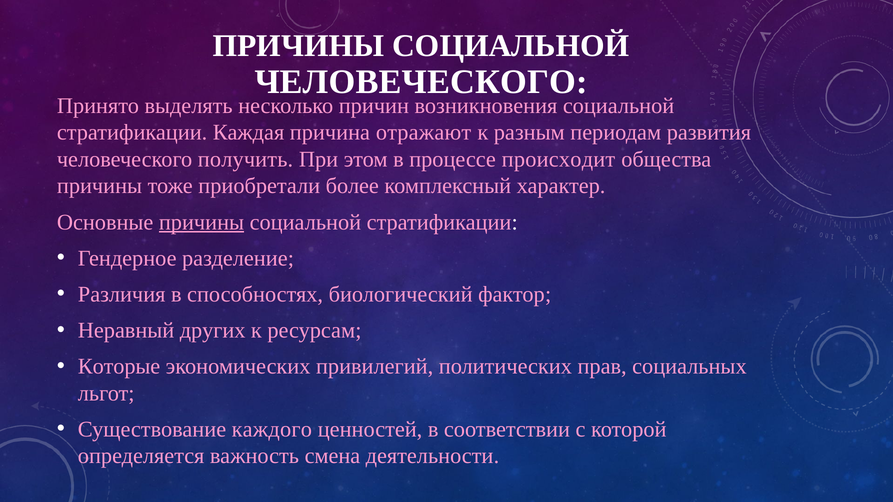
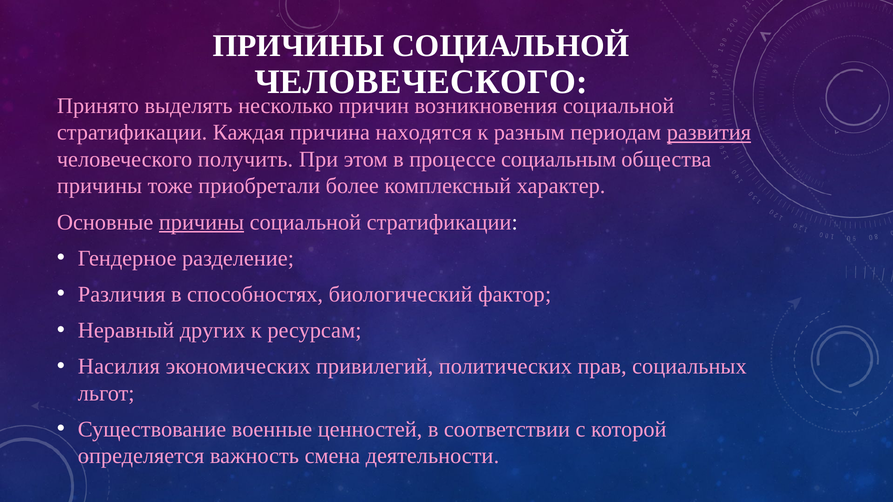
отражают: отражают -> находятся (424, 133)
развития underline: none -> present (709, 133)
происходит: происходит -> социальным (559, 159)
Которые: Которые -> Насилия (119, 367)
каждого: каждого -> военные (272, 430)
